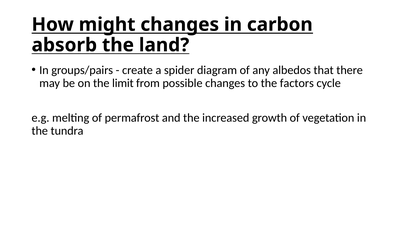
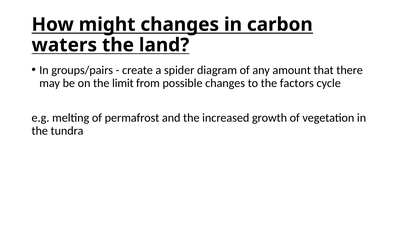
absorb: absorb -> waters (64, 45)
albedos: albedos -> amount (292, 70)
